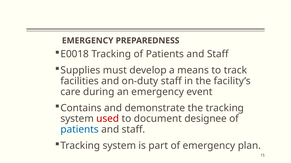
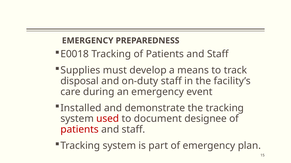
facilities: facilities -> disposal (80, 81)
Contains: Contains -> Installed (81, 108)
patients colour: blue -> red (80, 130)
